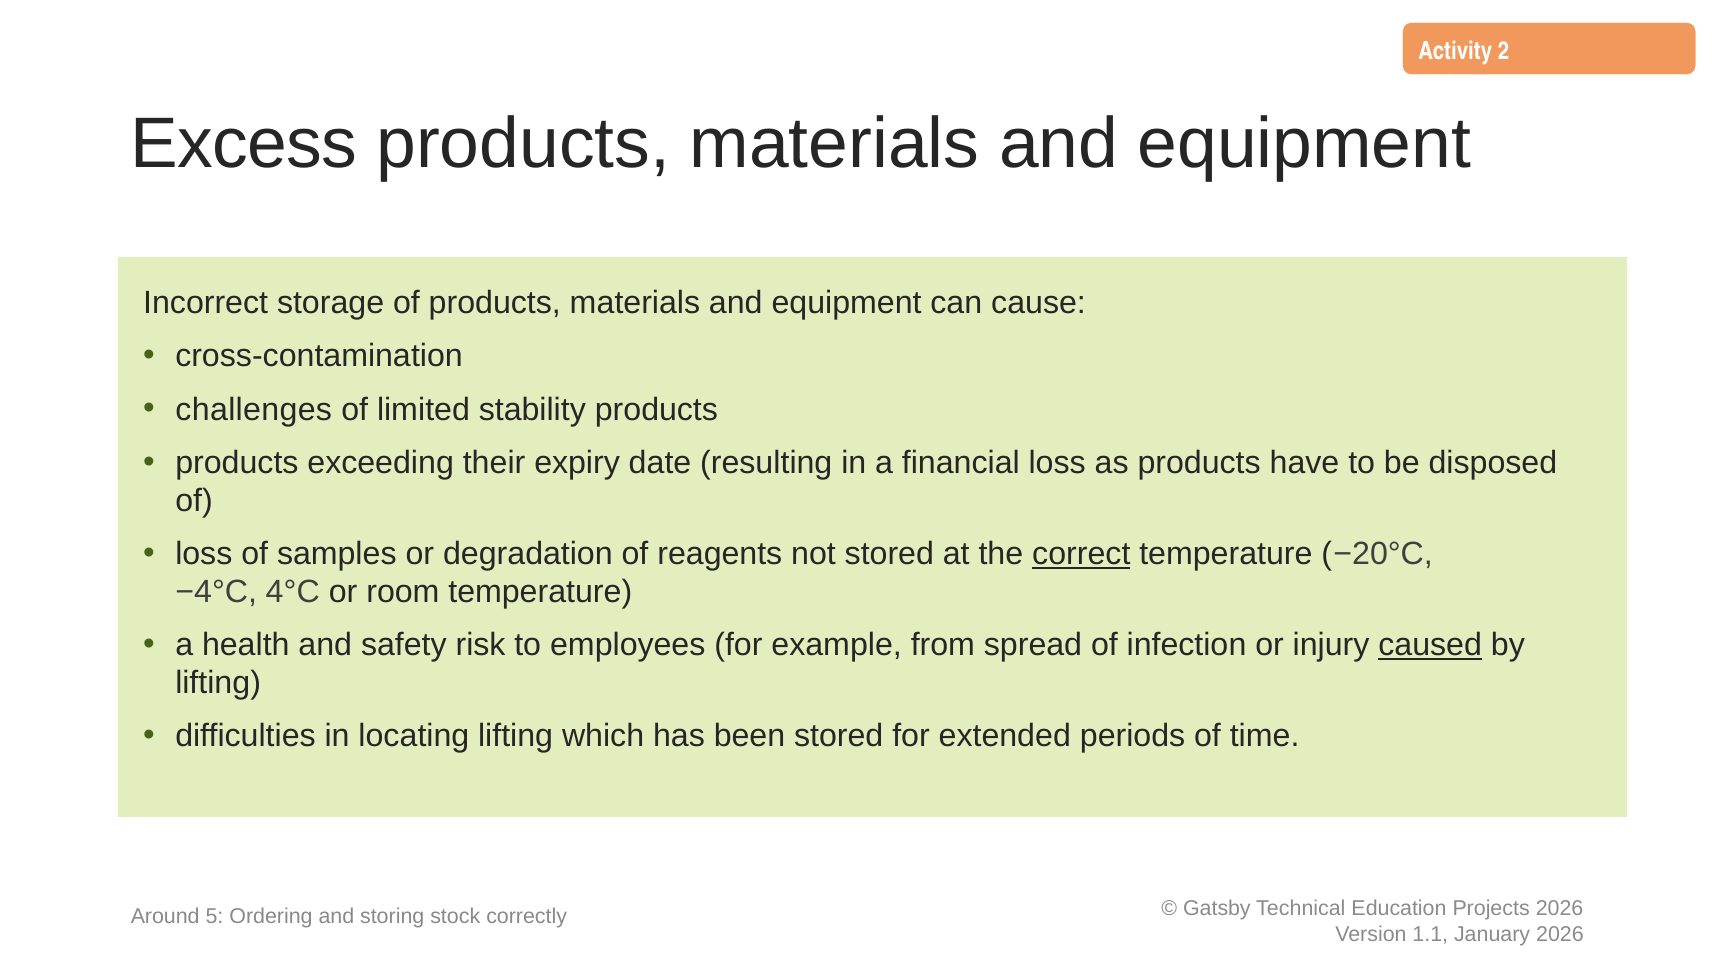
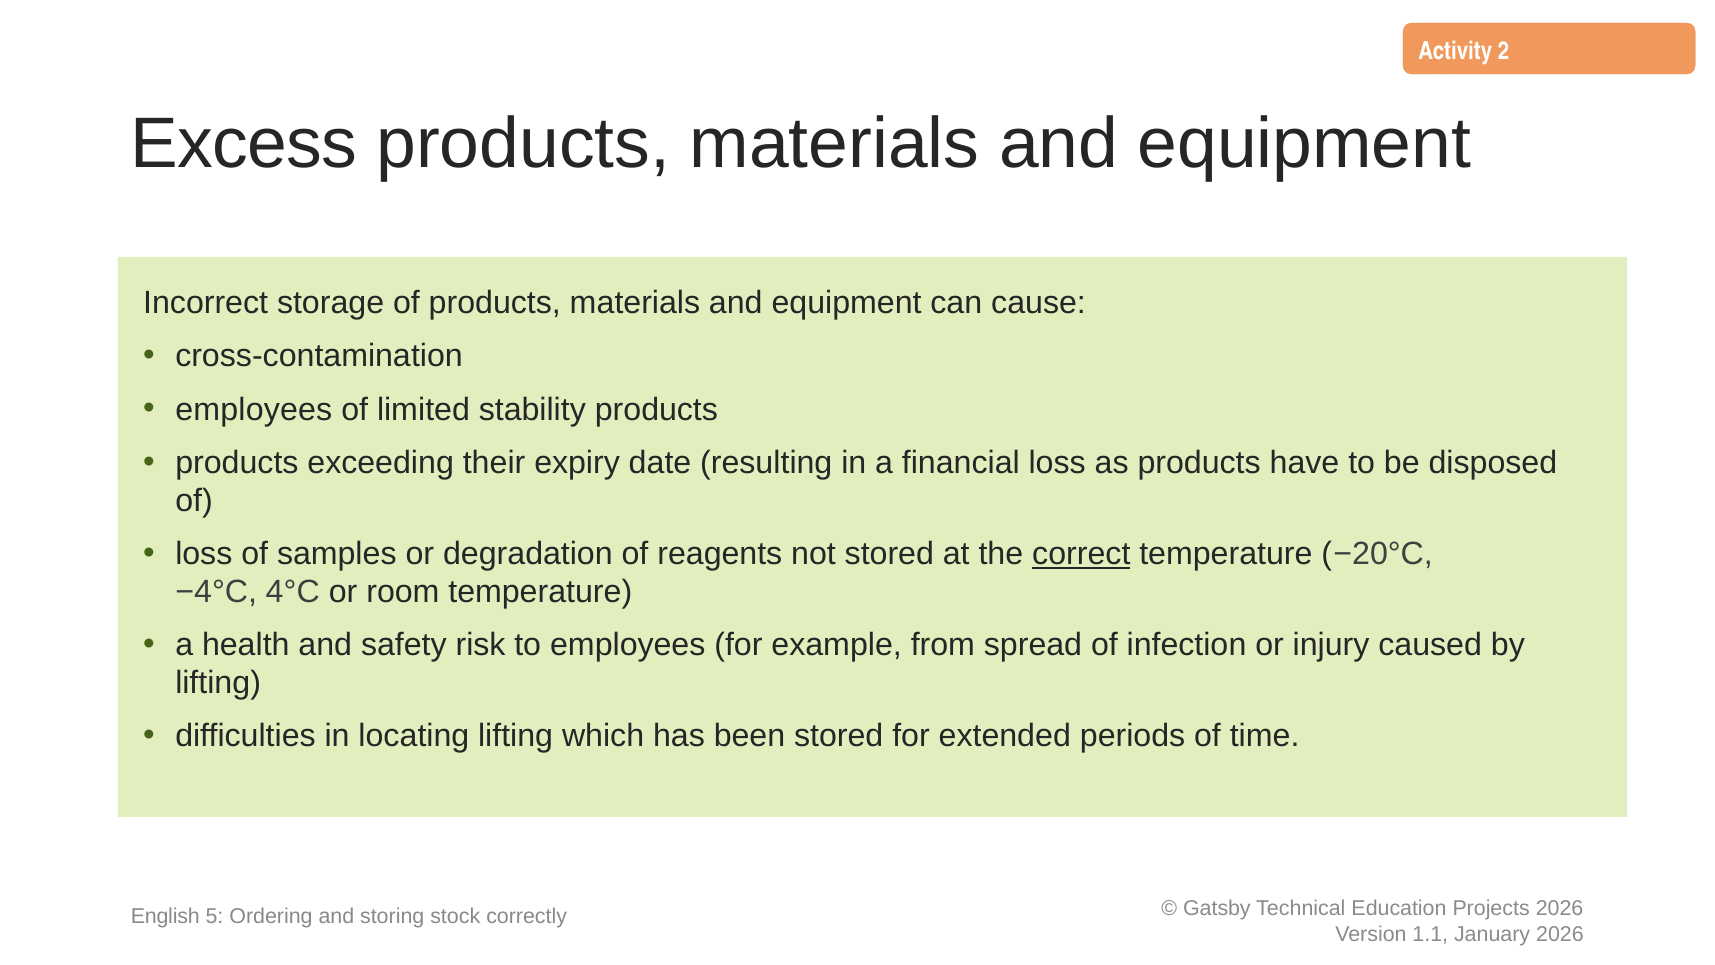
challenges: challenges -> employees (254, 410)
caused underline: present -> none (1430, 645)
Around: Around -> English (165, 916)
